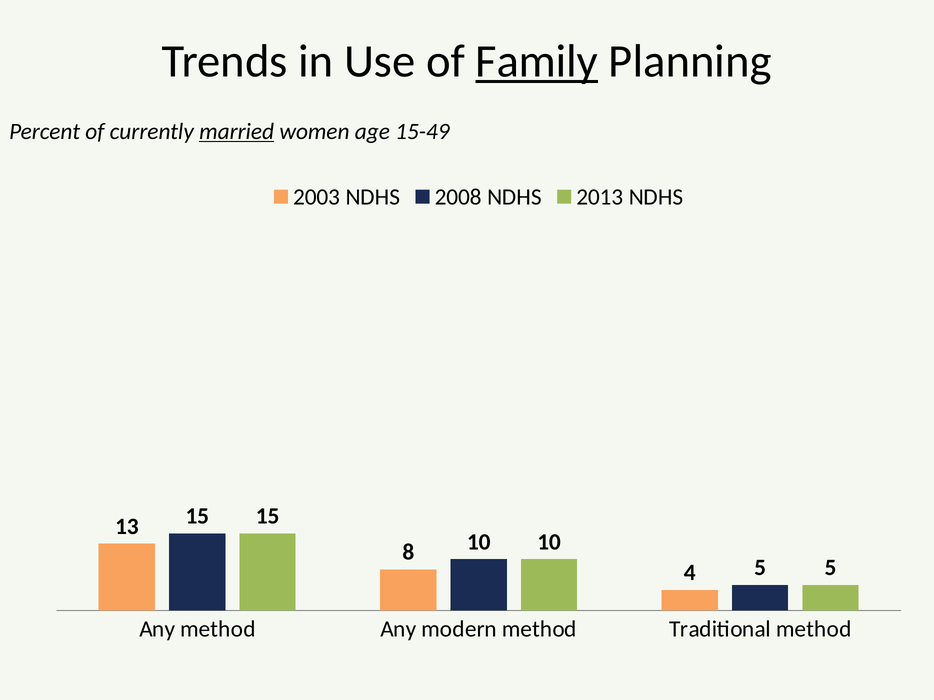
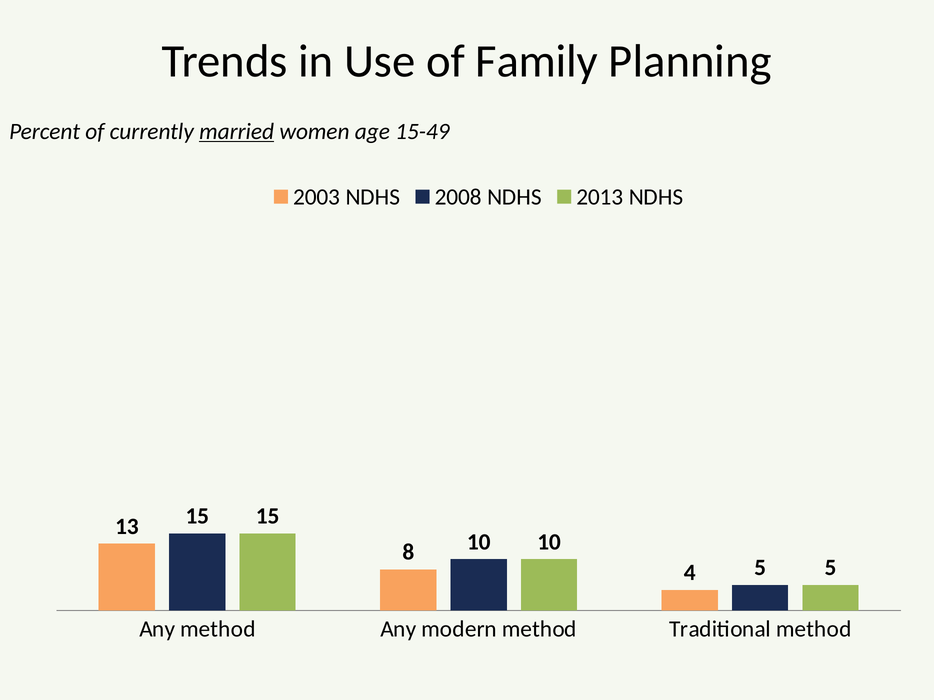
Family underline: present -> none (537, 62)
